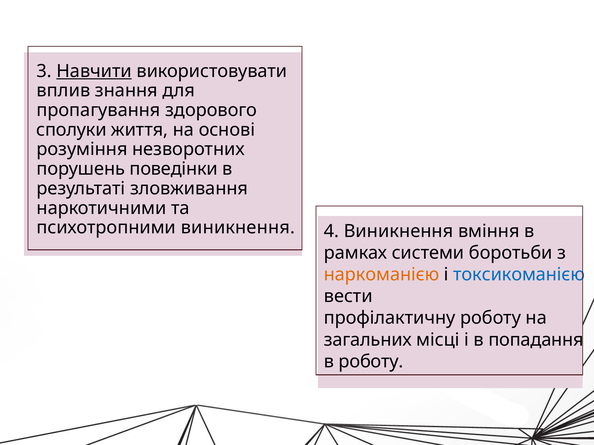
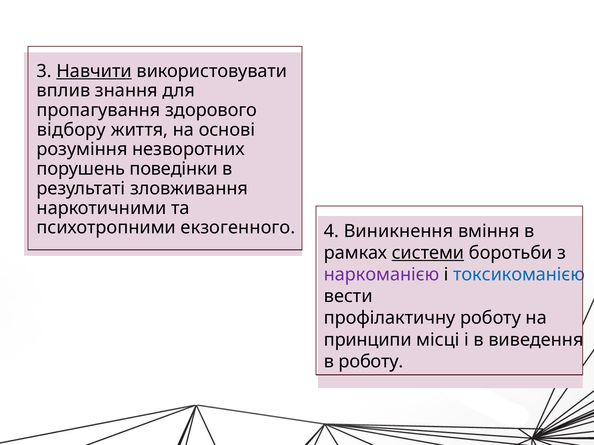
сполуки: сполуки -> відбору (71, 130)
психотропними виникнення: виникнення -> екзогенного (238, 228)
системи underline: none -> present (428, 253)
наркоманією colour: orange -> purple (382, 275)
загальних: загальних -> принципи (368, 340)
попадання: попадання -> виведення (536, 340)
